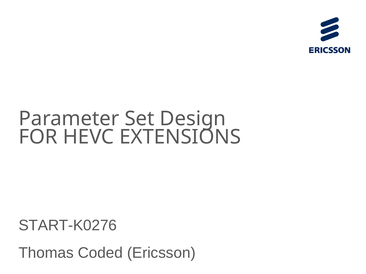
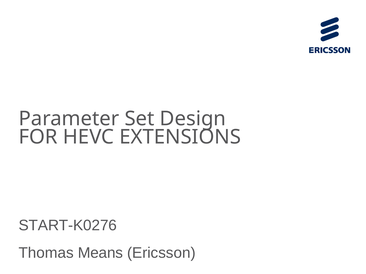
Coded: Coded -> Means (100, 253)
